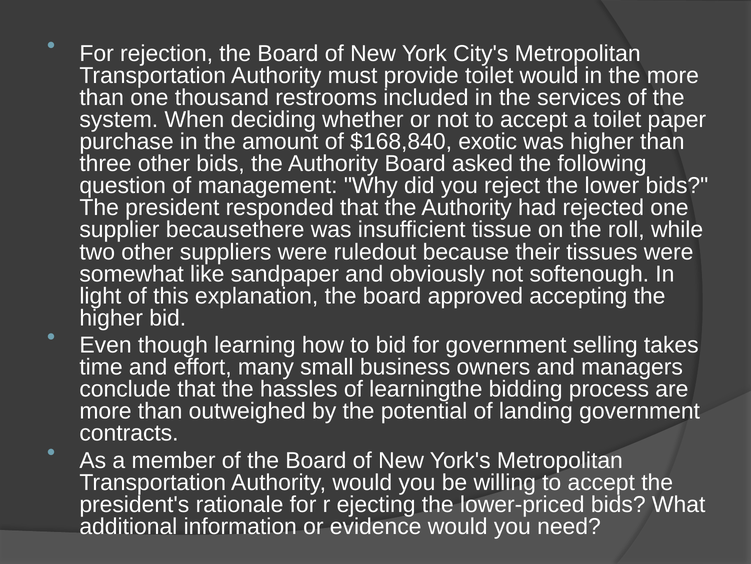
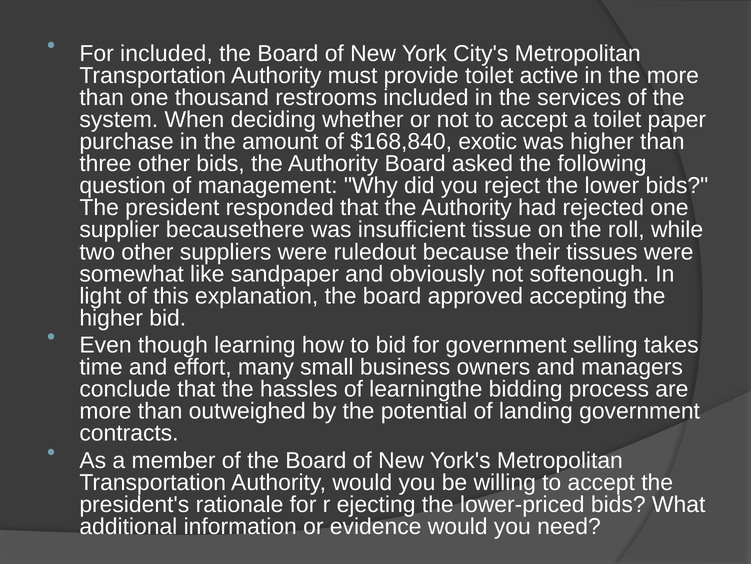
For rejection: rejection -> included (166, 53)
toilet would: would -> active (549, 75)
